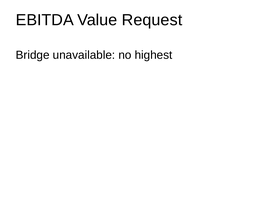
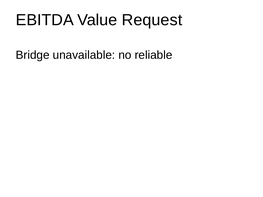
highest: highest -> reliable (154, 55)
